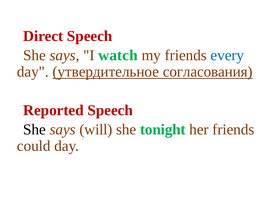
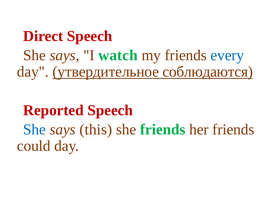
согласования: согласования -> соблюдаются (208, 72)
She colour: black -> blue (35, 129)
will: will -> this (96, 129)
she tonight: tonight -> friends (163, 129)
